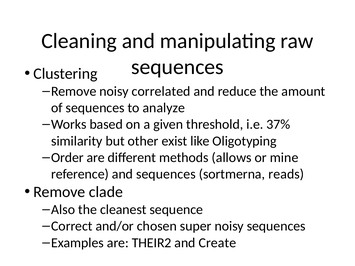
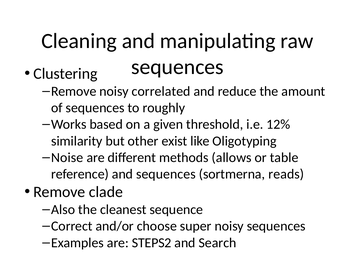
analyze: analyze -> roughly (164, 108)
37%: 37% -> 12% (278, 125)
Order: Order -> Noise (67, 158)
mine: mine -> table (284, 158)
chosen: chosen -> choose (157, 226)
THEIR2: THEIR2 -> STEPS2 (152, 243)
Create: Create -> Search (217, 243)
